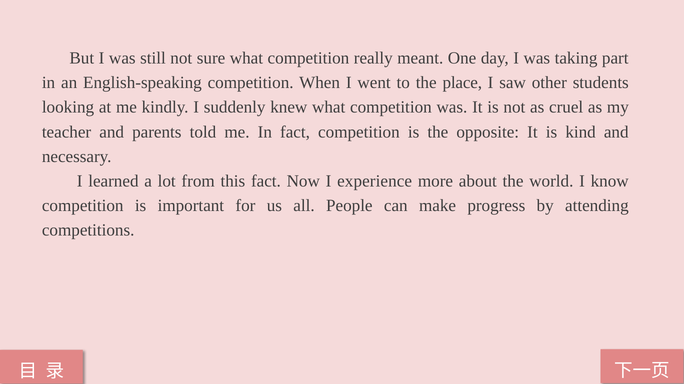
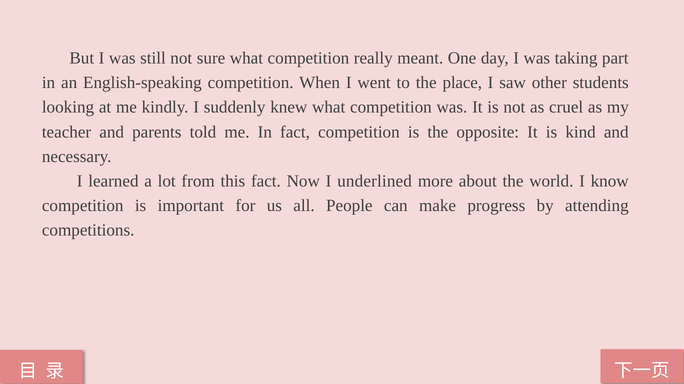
experience: experience -> underlined (375, 181)
